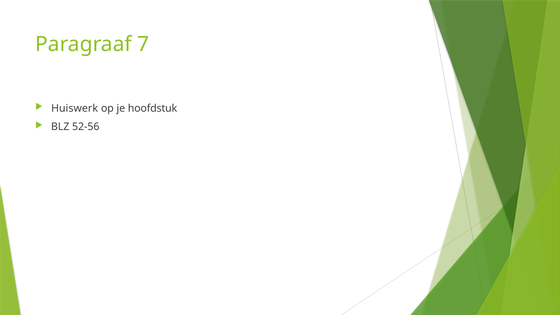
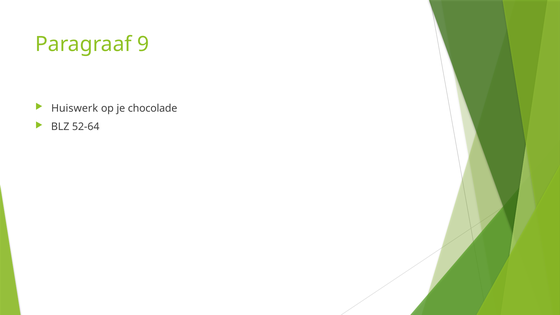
7: 7 -> 9 (143, 44)
hoofdstuk: hoofdstuk -> chocolade (153, 108)
52-56: 52-56 -> 52-64 (86, 127)
